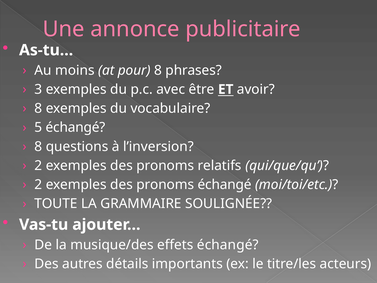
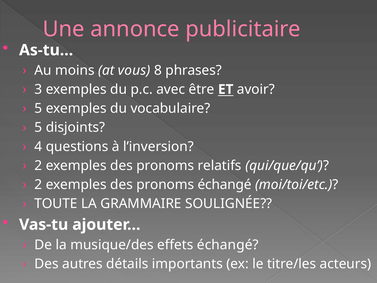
pour: pour -> vous (134, 70)
8: 8 -> 5 (38, 108)
5 échangé: échangé -> disjoints (75, 127)
8: 8 -> 4 (38, 146)
